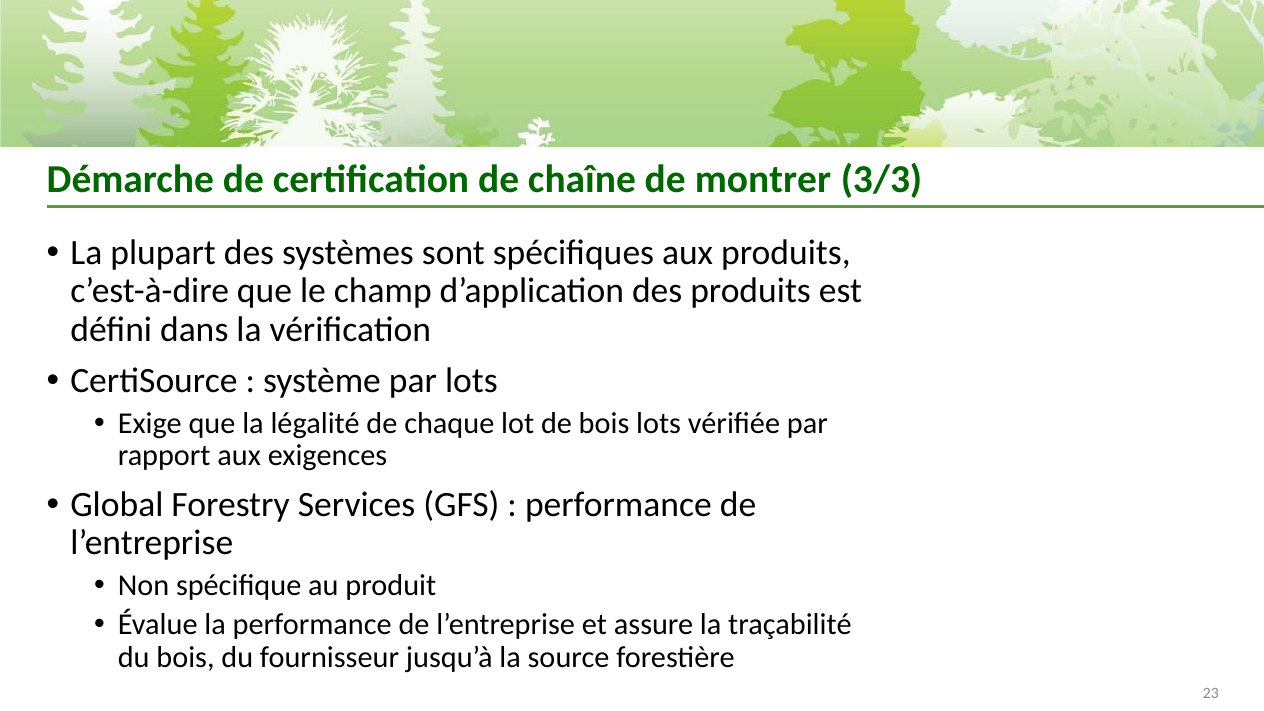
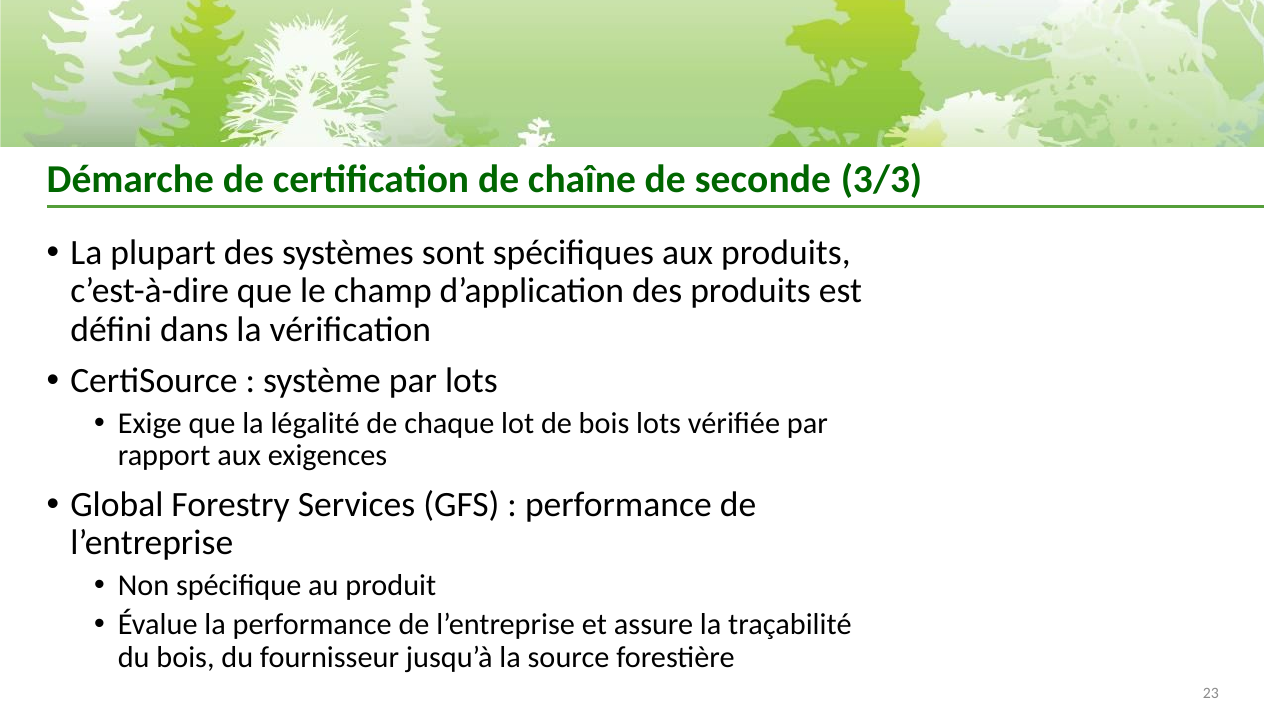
montrer: montrer -> seconde (763, 180)
